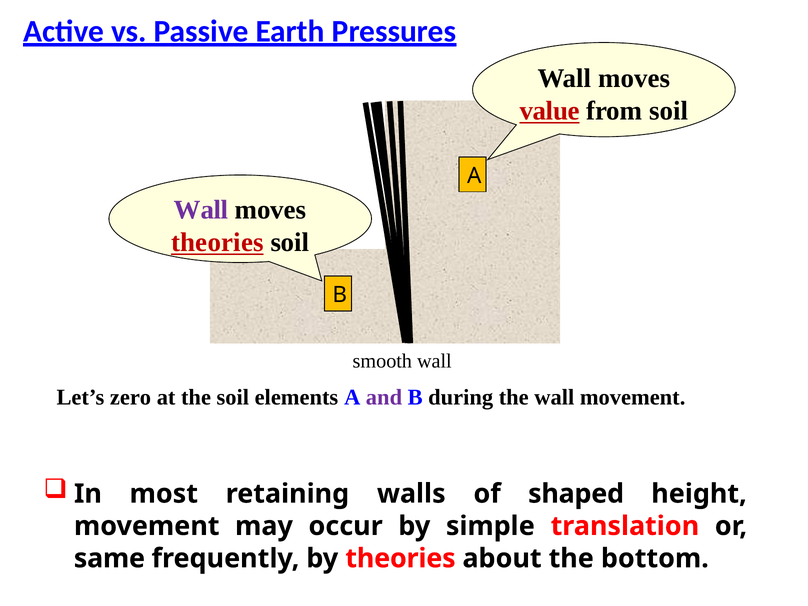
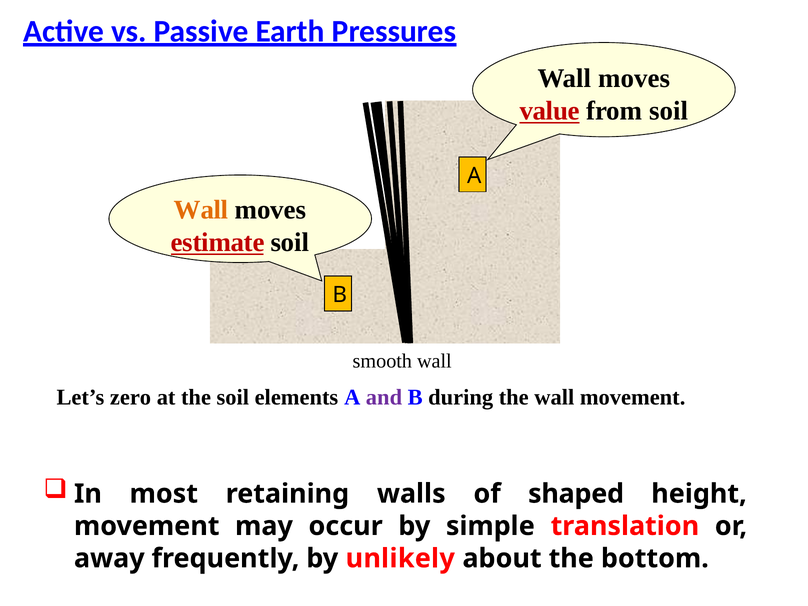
Wall colour: purple -> orange (201, 210)
theories: theories -> estimate (218, 242)
same: same -> away (109, 558)
by theories: theories -> unlikely (400, 558)
